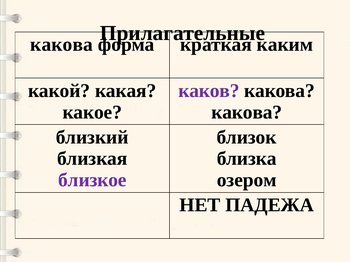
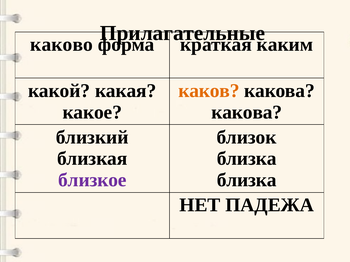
какова: какова -> каково (62, 45)
каков colour: purple -> orange (209, 91)
озером: озером -> близка (247, 180)
